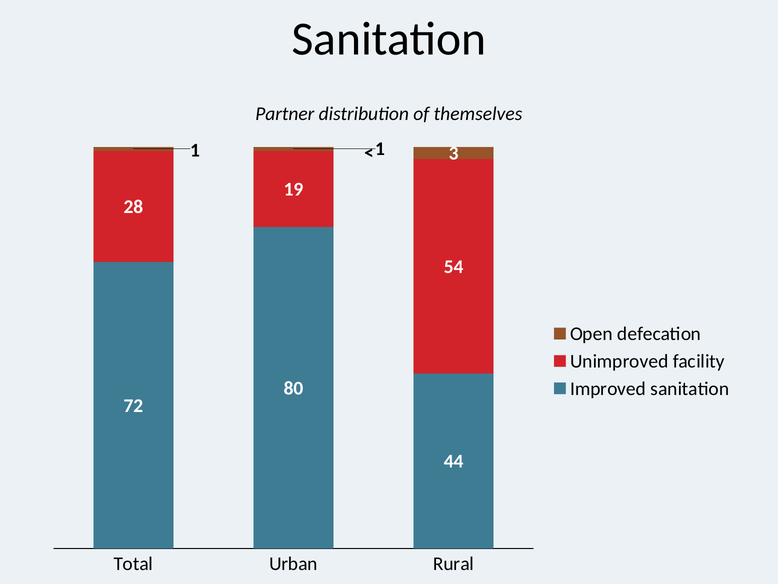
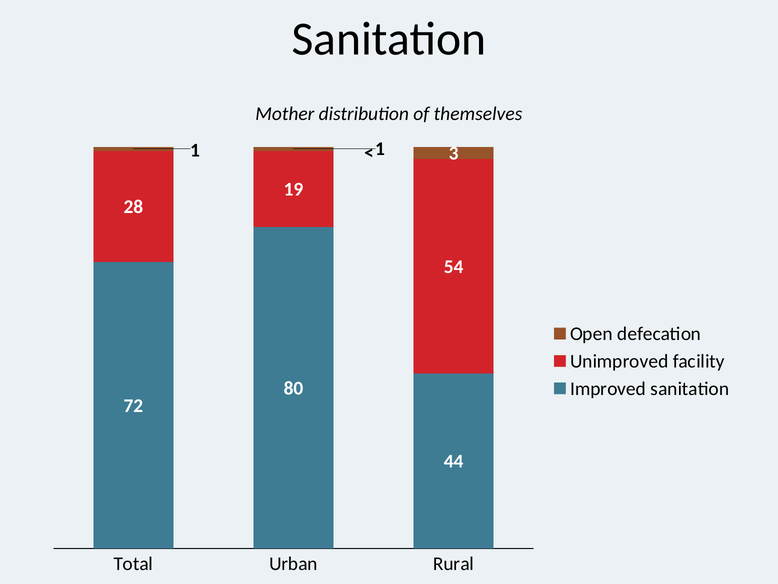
Partner: Partner -> Mother (285, 114)
